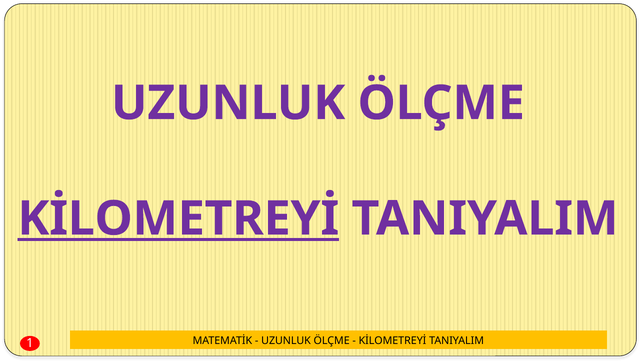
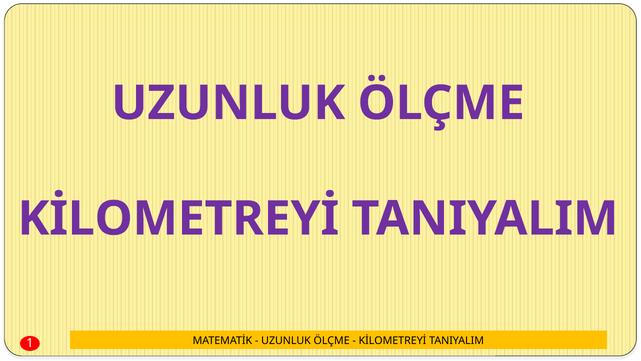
KİLOMETREYİ underline: present -> none (178, 218)
